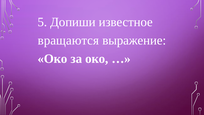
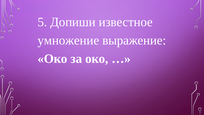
вращаются: вращаются -> умножение (68, 40)
